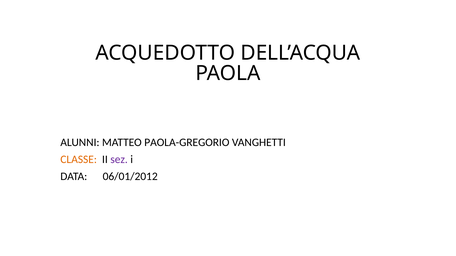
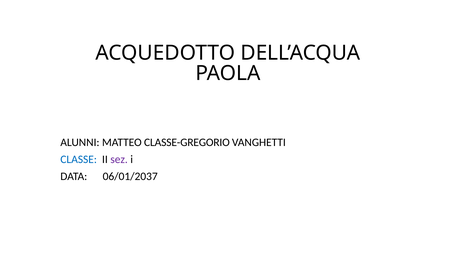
PAOLA-GREGORIO: PAOLA-GREGORIO -> CLASSE-GREGORIO (187, 143)
CLASSE colour: orange -> blue (79, 160)
06/01/2012: 06/01/2012 -> 06/01/2037 (130, 177)
